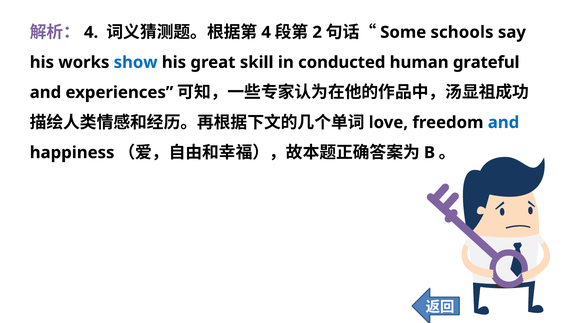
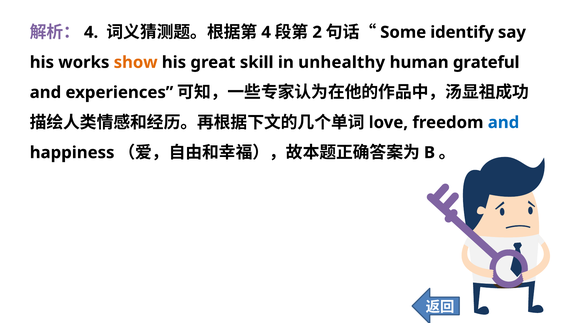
schools: schools -> identify (462, 32)
show colour: blue -> orange (136, 62)
conducted: conducted -> unhealthy (342, 62)
